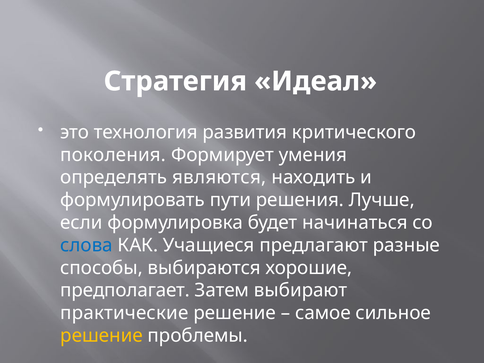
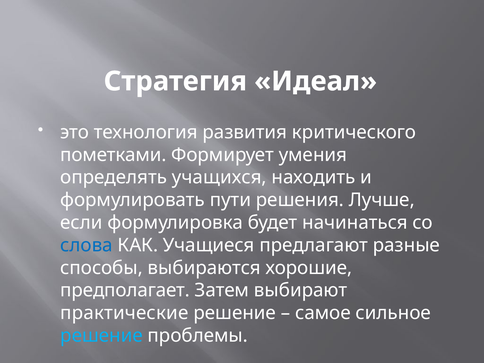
поколения: поколения -> пометками (113, 155)
являются: являются -> учащихся (219, 177)
решение colour: yellow -> light blue (102, 336)
